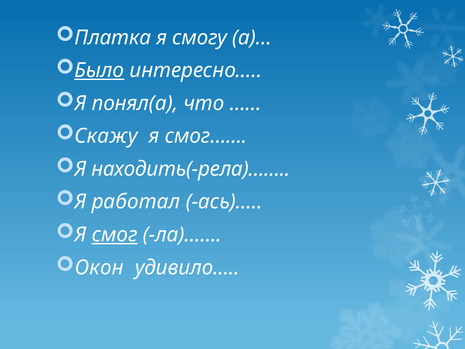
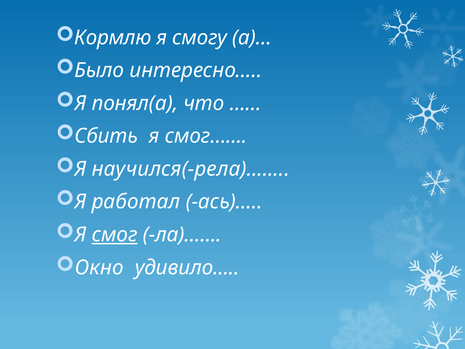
Платка: Платка -> Кормлю (113, 38)
Было underline: present -> none (99, 70)
Скажу: Скажу -> Сбить (106, 136)
находить(-рела)……: находить(-рела)…… -> научился(-рела)…… (191, 169)
Окон: Окон -> Окно (99, 267)
